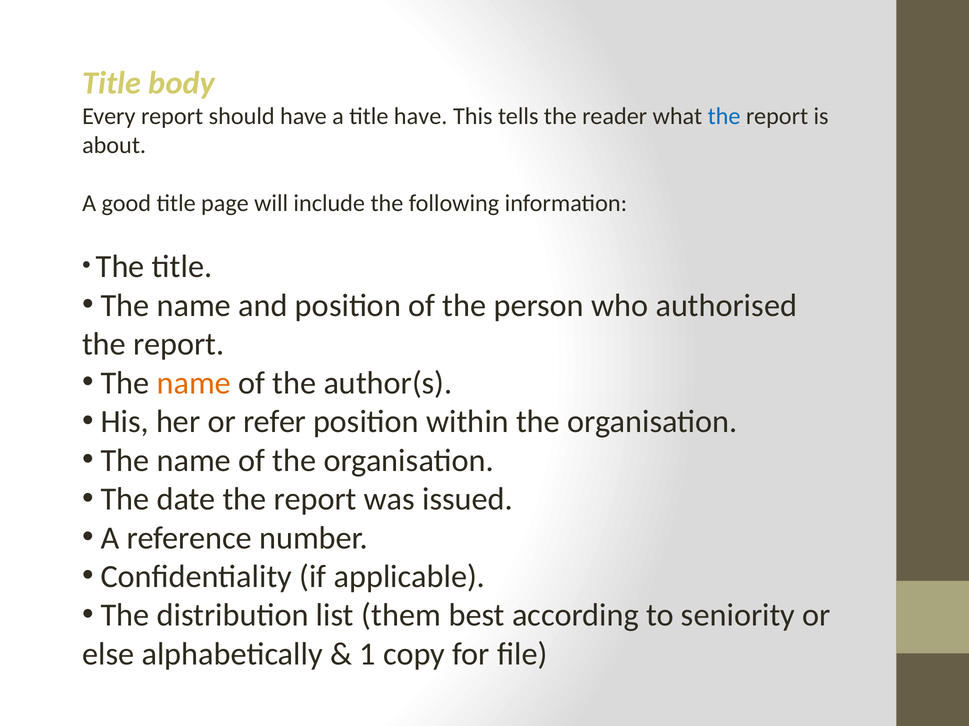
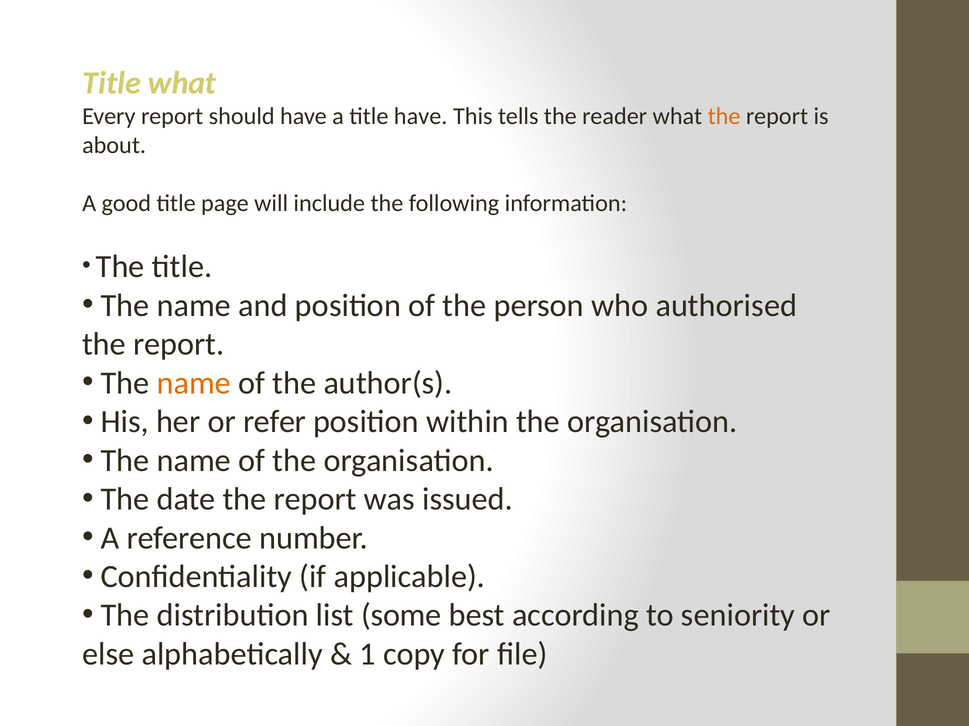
Title body: body -> what (182, 83)
the colour: blue -> orange (724, 116)
them: them -> some (401, 616)
